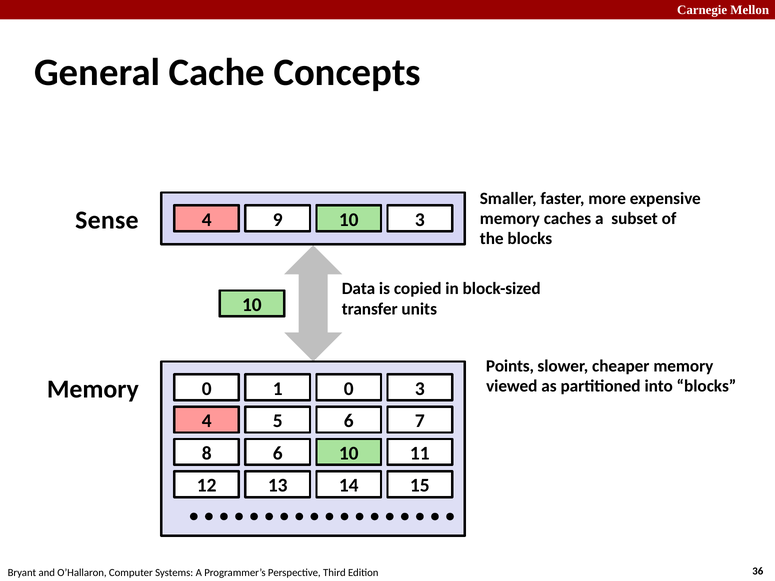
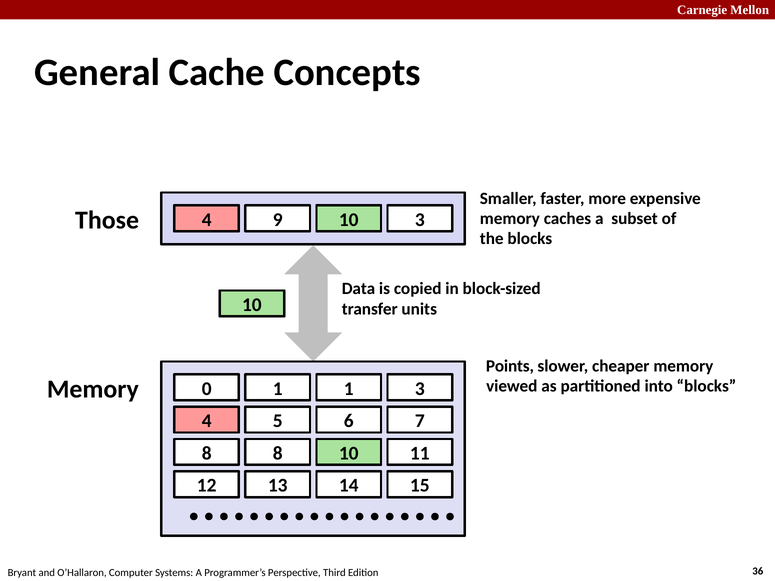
Sense: Sense -> Those (107, 220)
1 0: 0 -> 1 (349, 389)
8 6: 6 -> 8 (278, 453)
